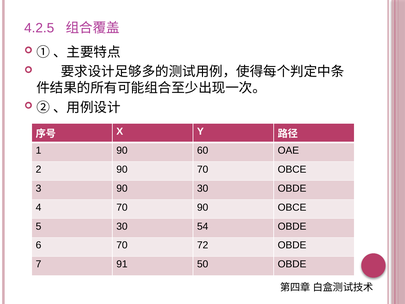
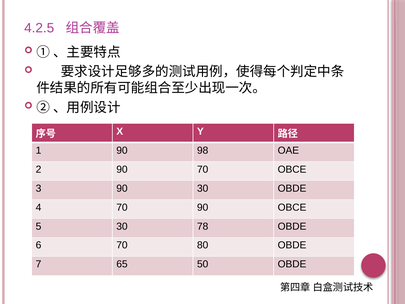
60: 60 -> 98 (203, 150)
54: 54 -> 78 (203, 226)
72: 72 -> 80 (203, 245)
91: 91 -> 65 (122, 264)
